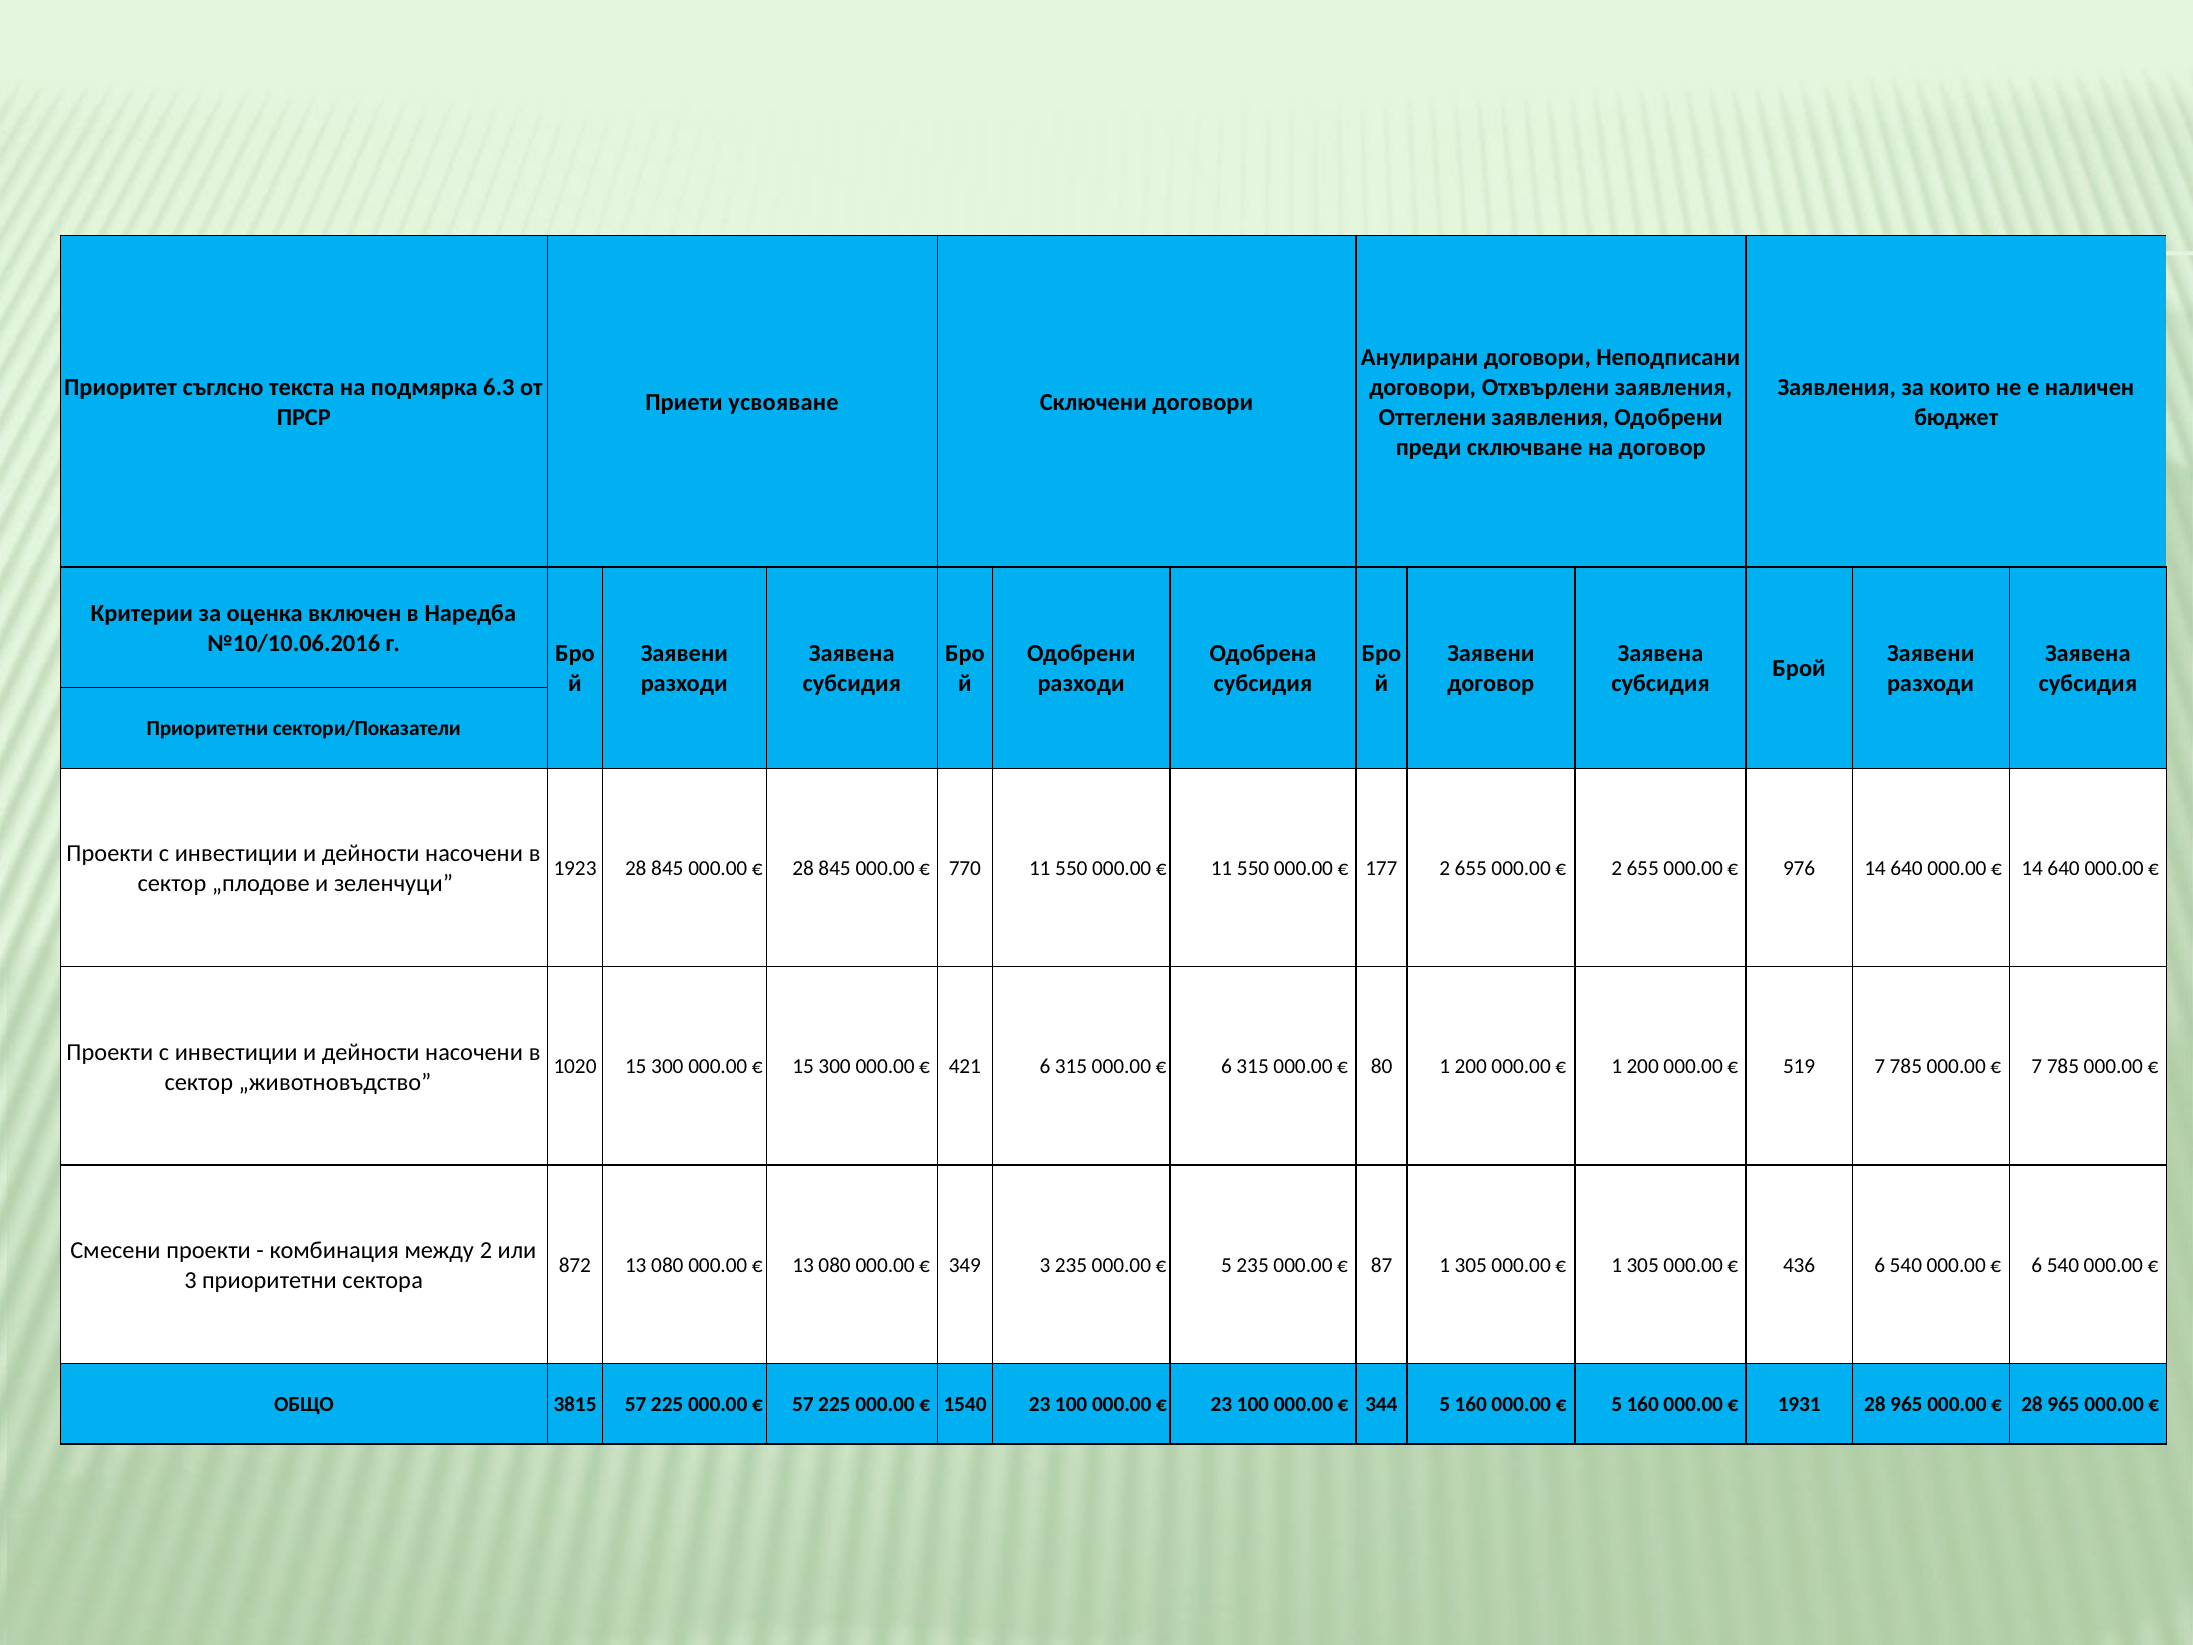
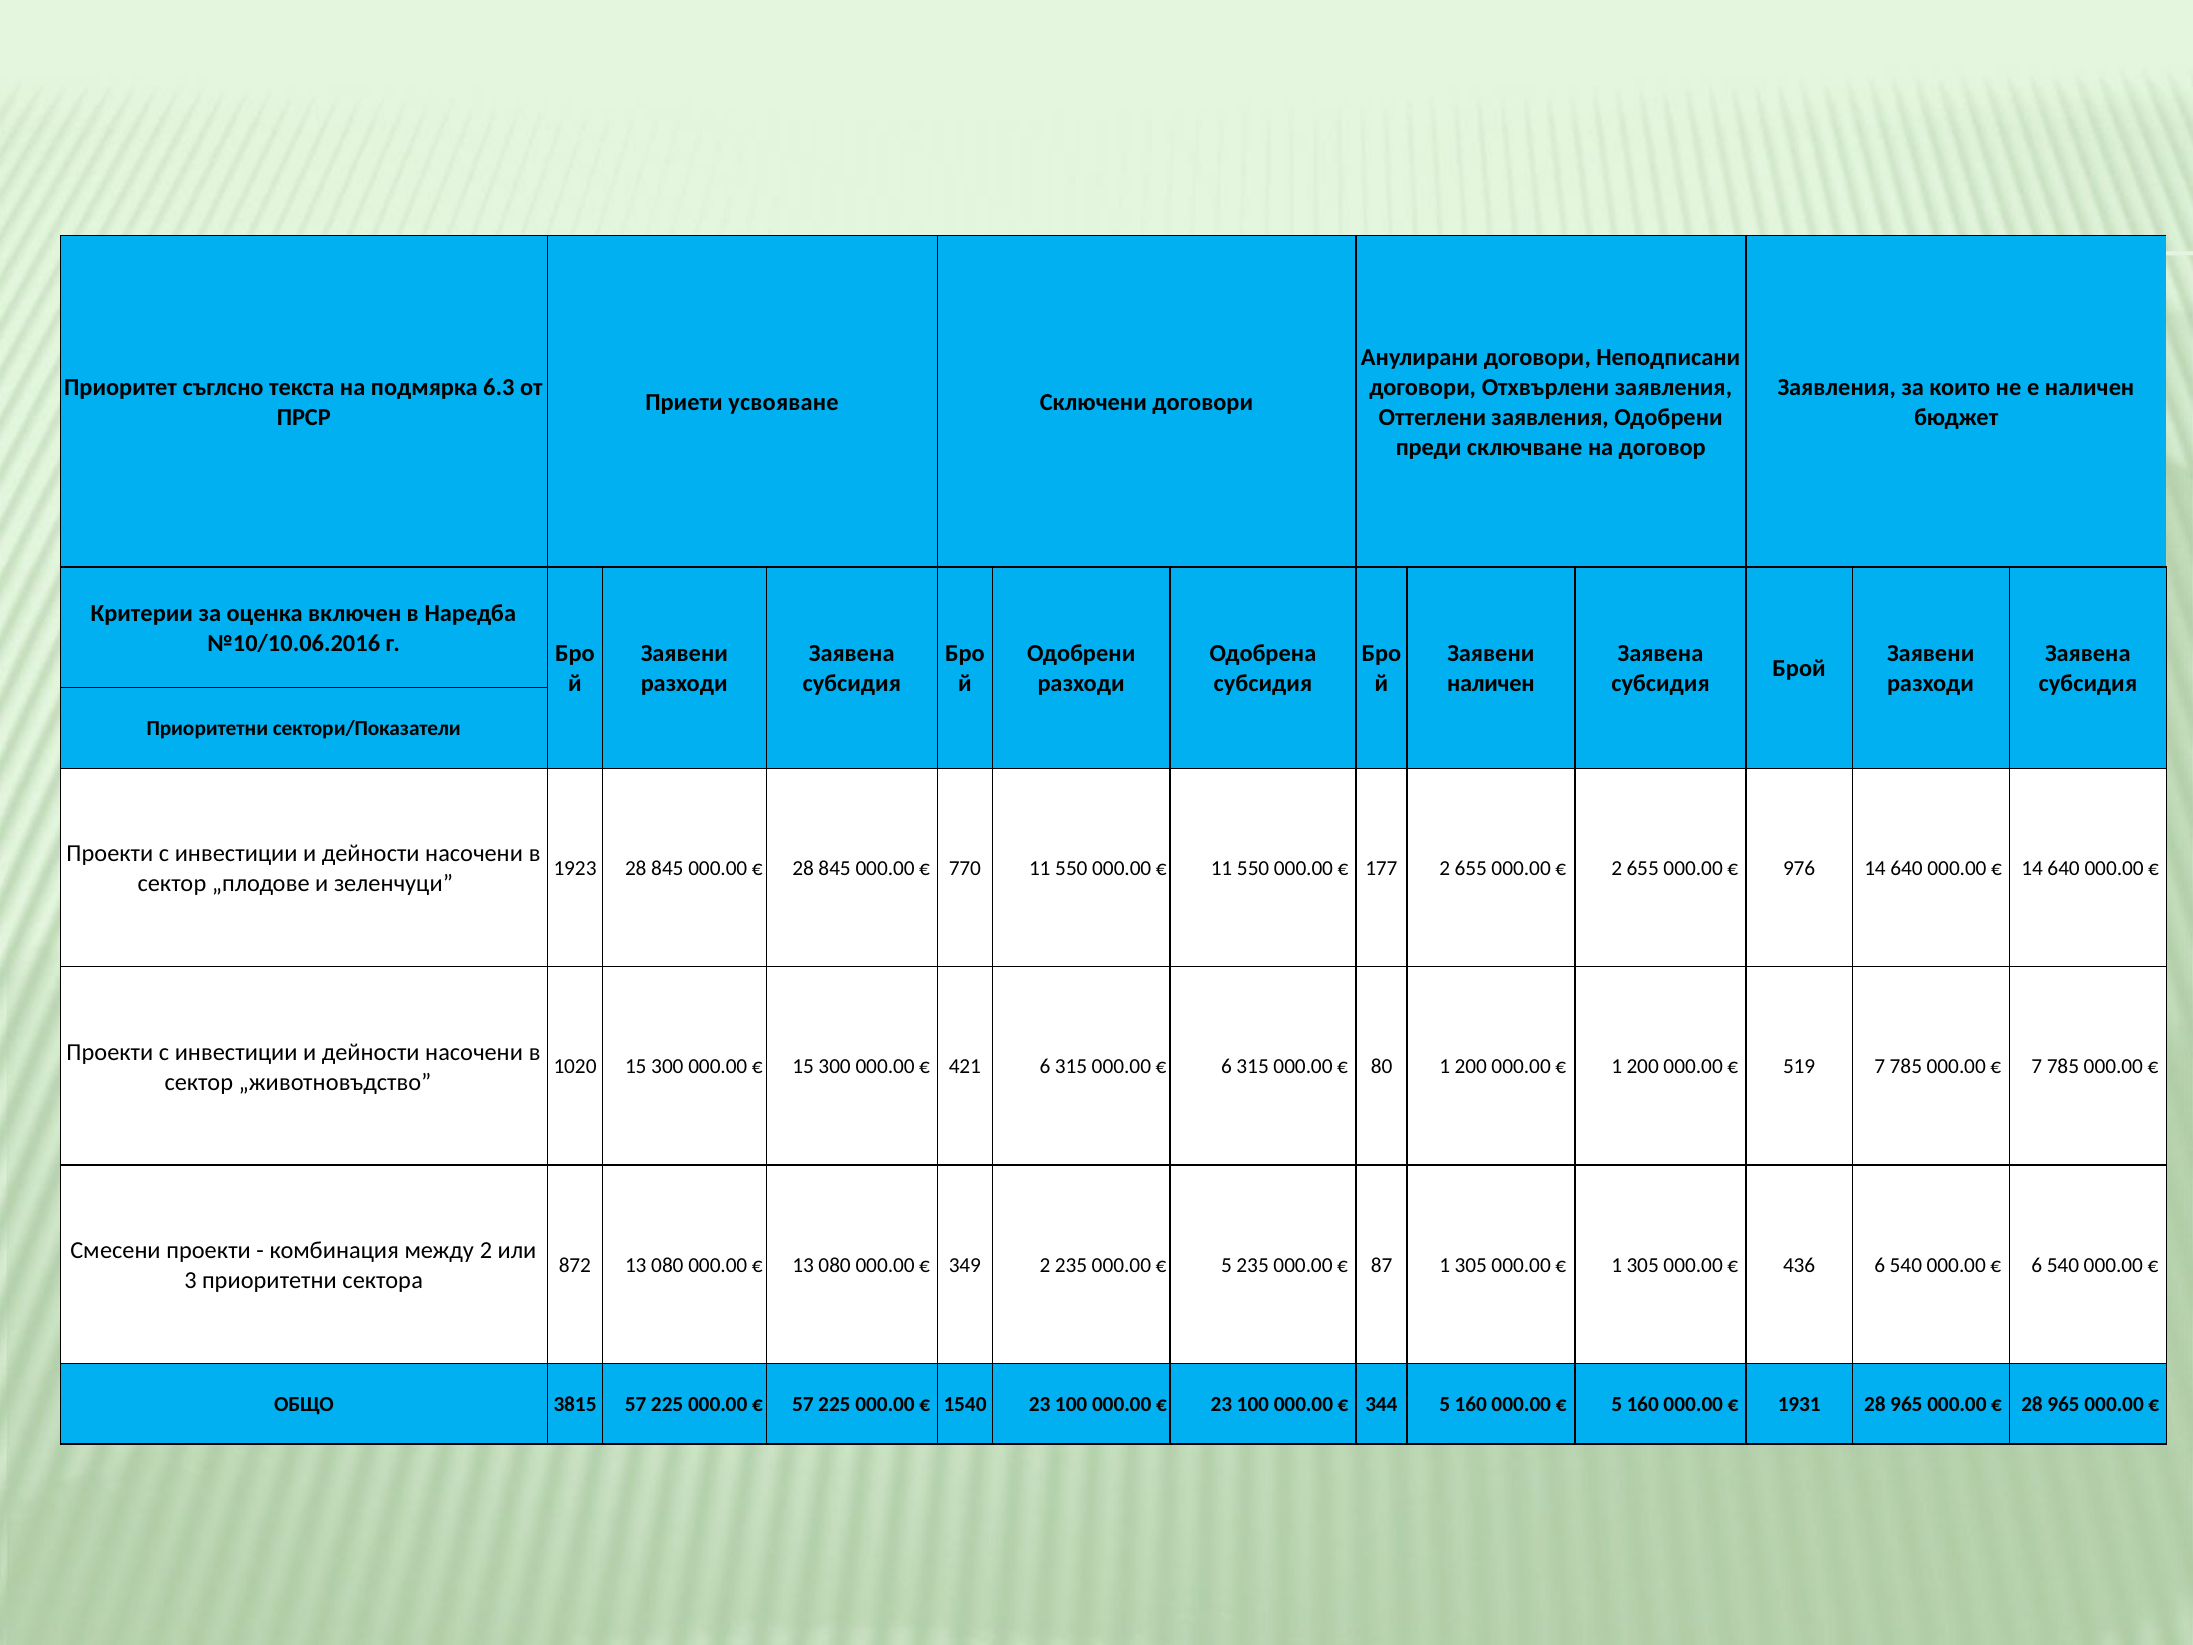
договор: договор -> наличен (1491, 684)
349 3: 3 -> 2 (1045, 1265)
